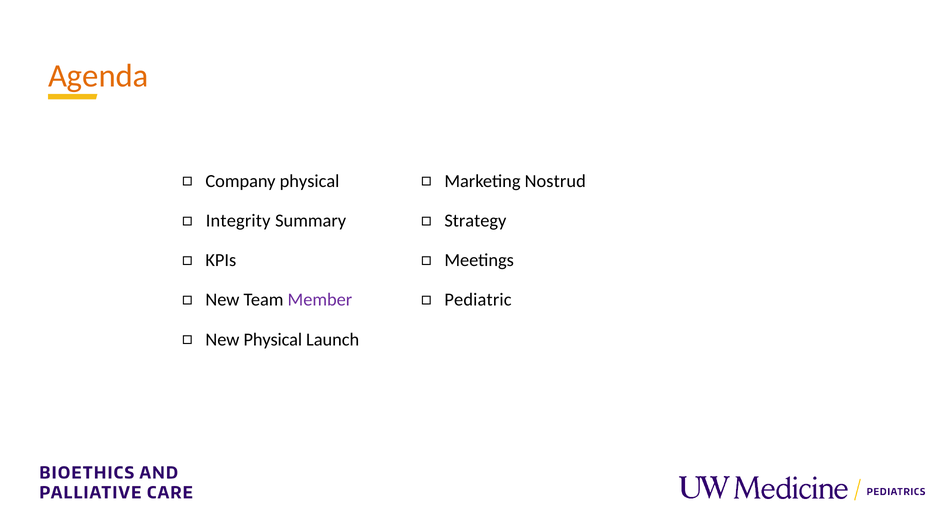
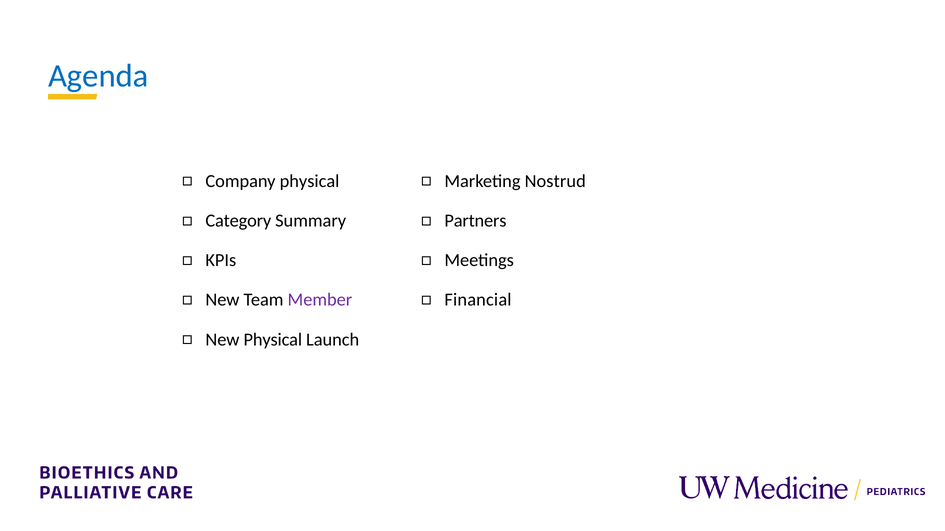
Agenda colour: orange -> blue (98, 76)
Integrity: Integrity -> Category (238, 221)
Strategy: Strategy -> Partners (475, 221)
Pediatric: Pediatric -> Financial (478, 300)
